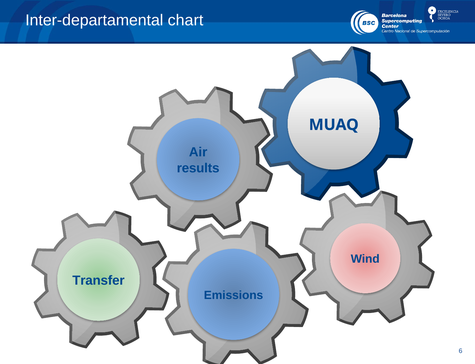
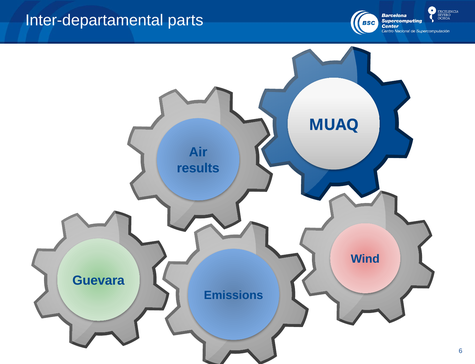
chart: chart -> parts (186, 20)
Transfer: Transfer -> Guevara (98, 281)
